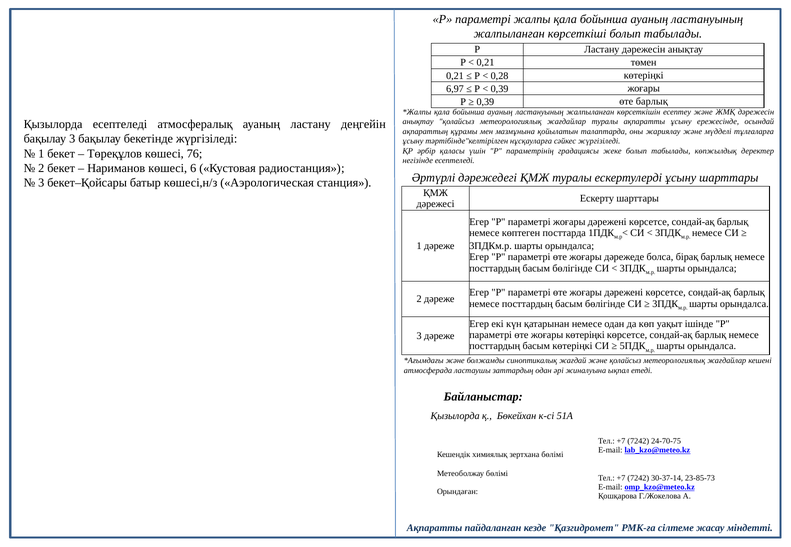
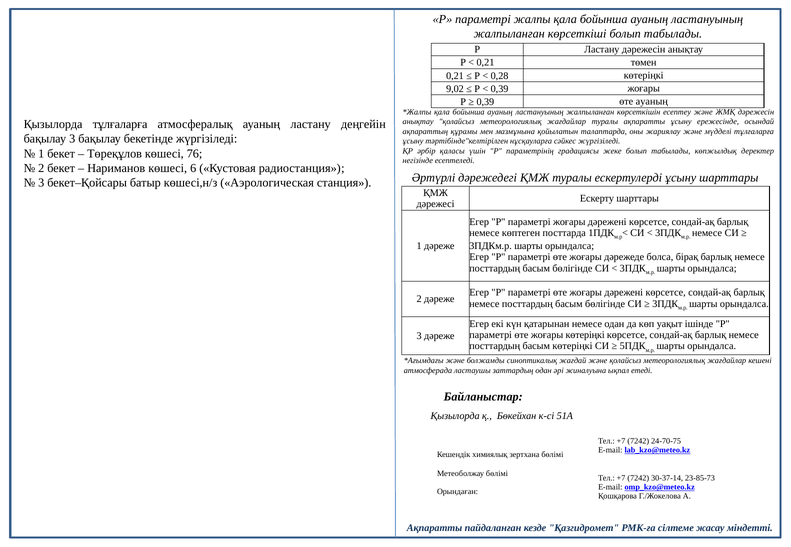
6,97: 6,97 -> 9,02 (455, 89)
өте барлық: барлық -> ауаның (652, 101)
Қызылорда есептеледі: есептеледі -> тұлғаларға (120, 125)
